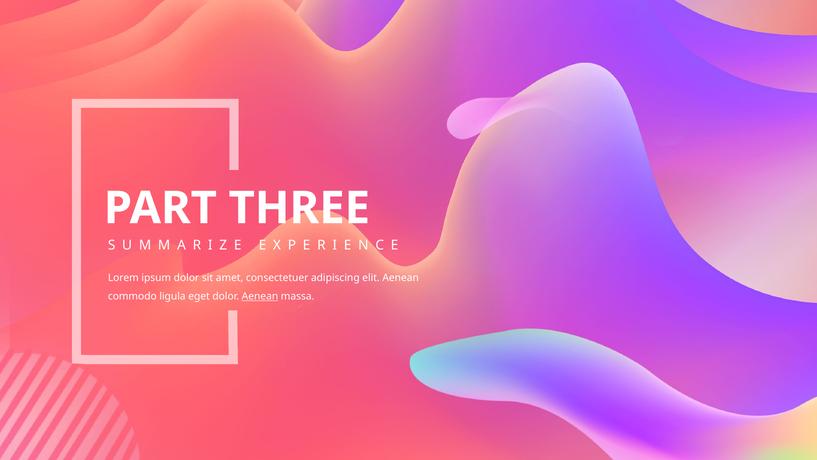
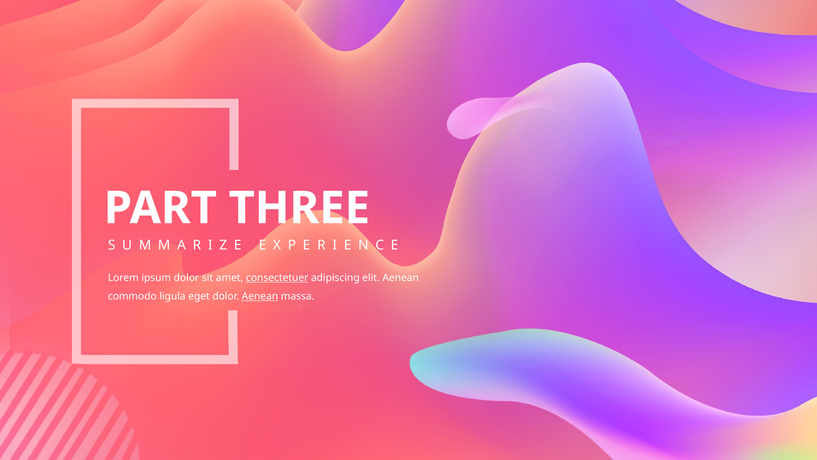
consectetuer underline: none -> present (277, 277)
